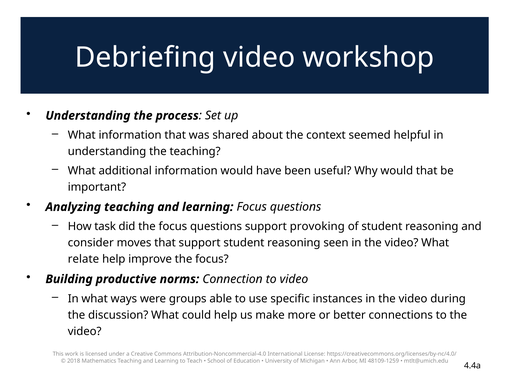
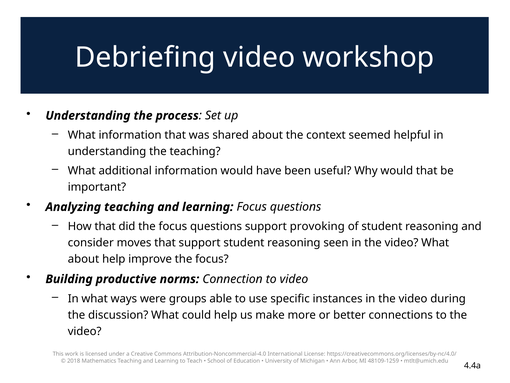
How task: task -> that (105, 226)
relate: relate -> about (83, 259)
